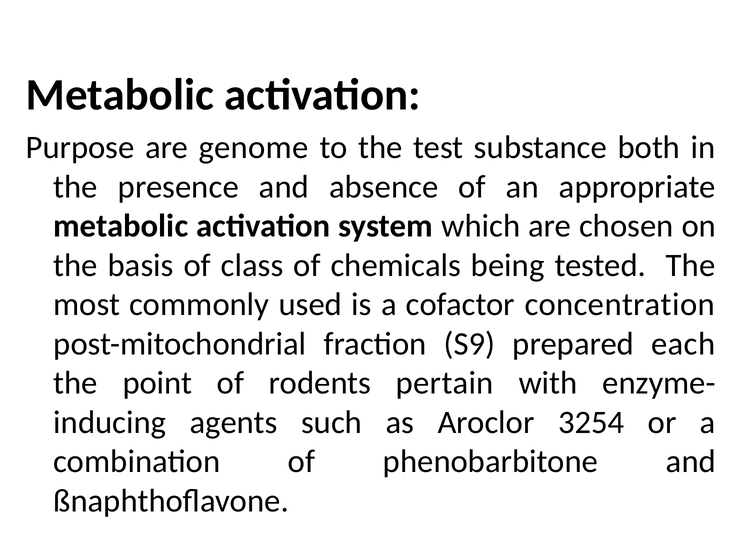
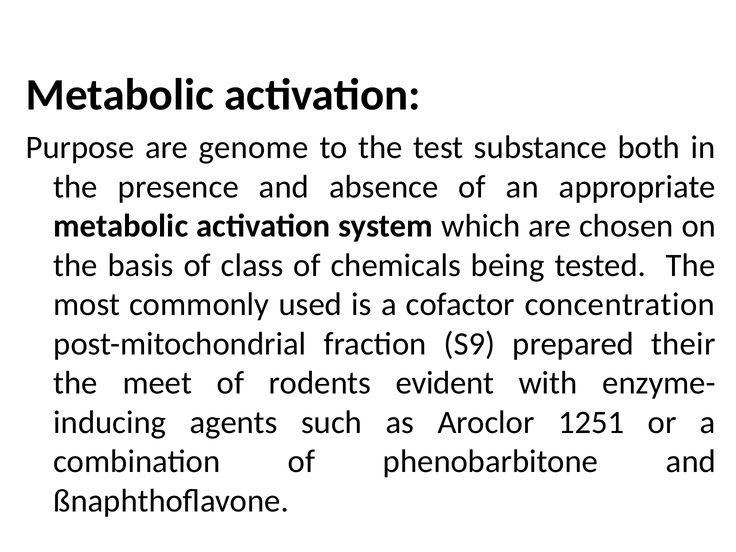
each: each -> their (683, 344)
point: point -> meet (157, 383)
pertain: pertain -> evident (445, 383)
3254: 3254 -> 1251 (591, 422)
